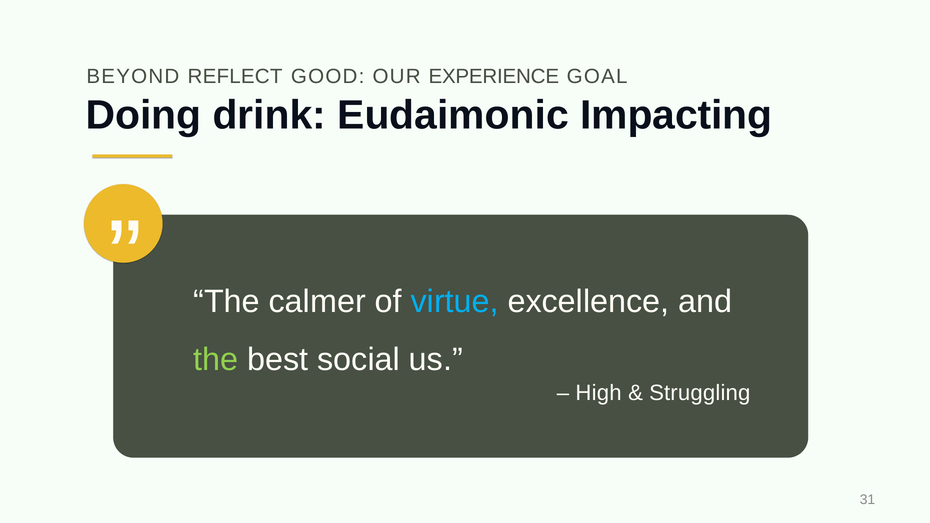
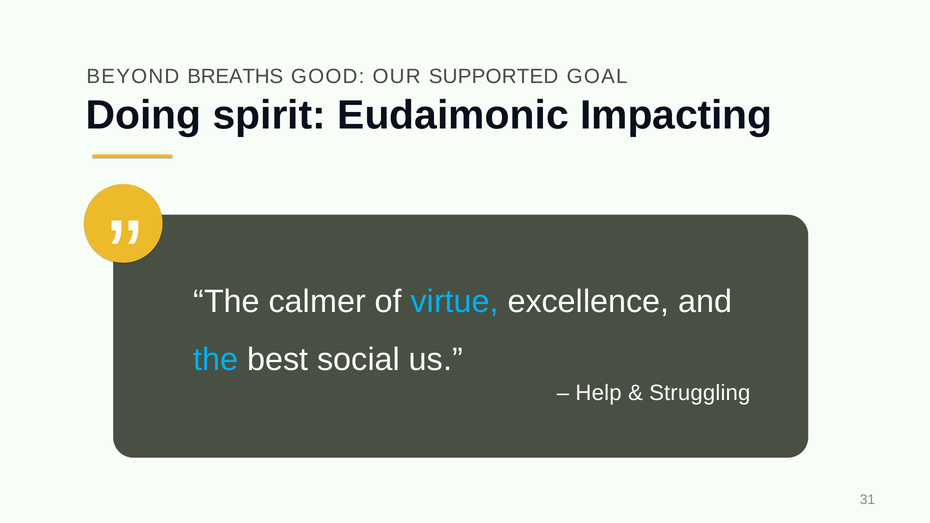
REFLECT: REFLECT -> BREATHS (235, 76)
EXPERIENCE: EXPERIENCE -> SUPPORTED (494, 76)
drink: drink -> spirit (269, 115)
the colour: light green -> light blue (216, 360)
High: High -> Help (599, 393)
